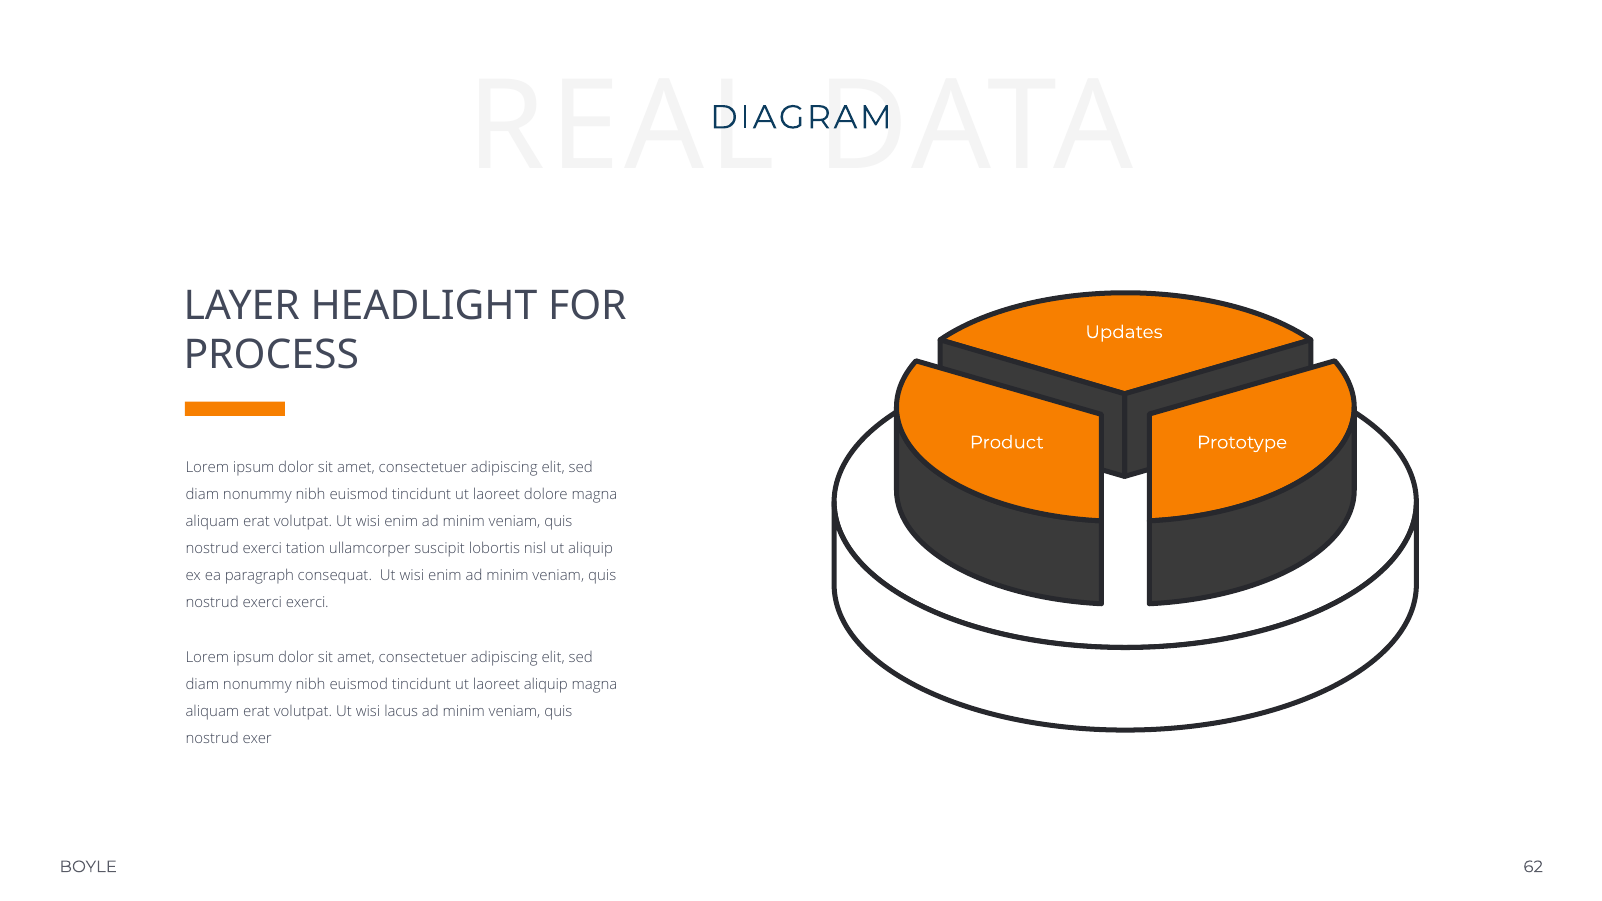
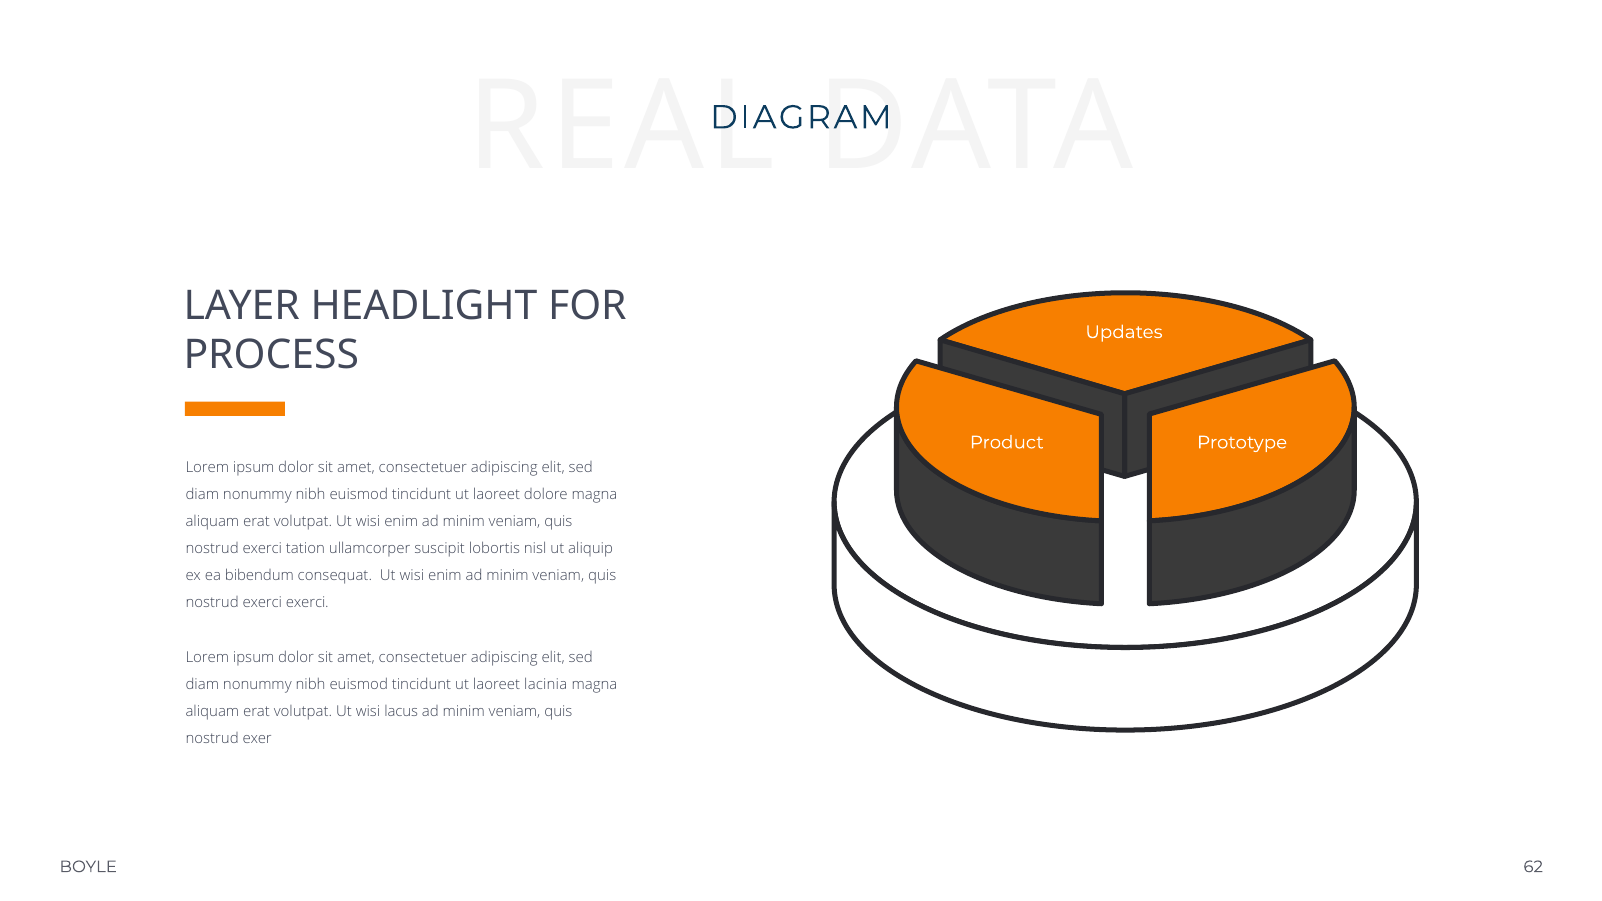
paragraph: paragraph -> bibendum (259, 576)
laoreet aliquip: aliquip -> lacinia (546, 684)
